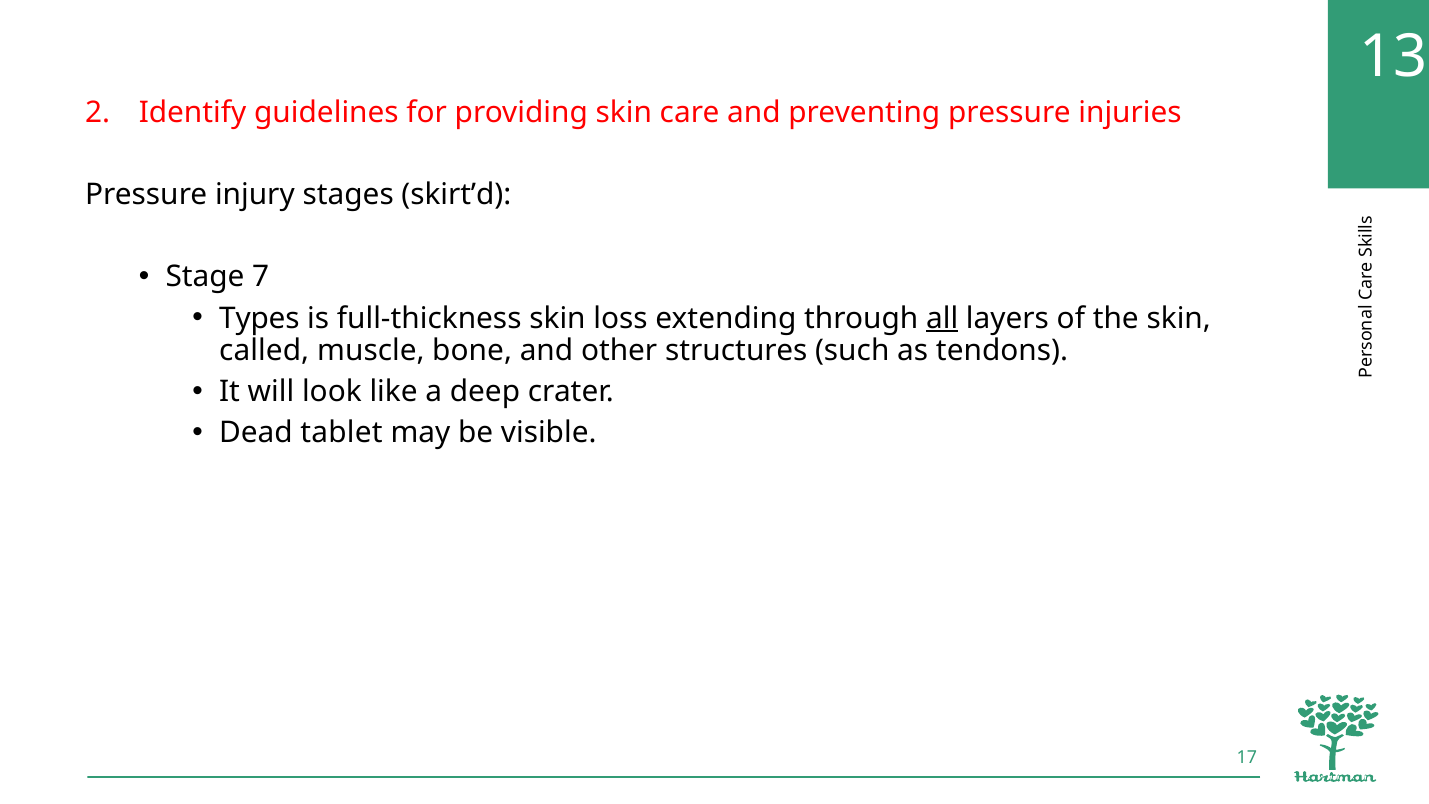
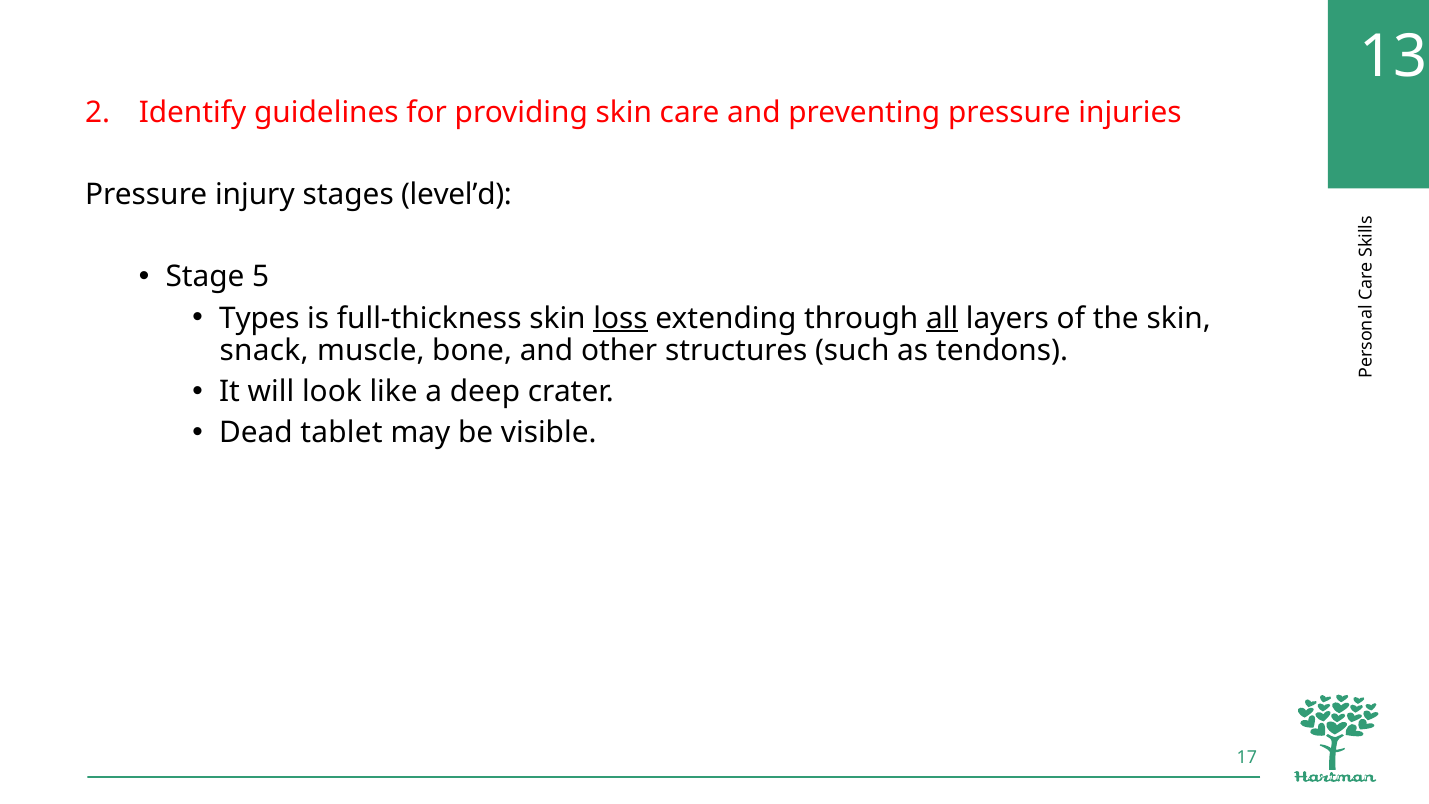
skirt’d: skirt’d -> level’d (456, 195)
7: 7 -> 5 (261, 277)
loss underline: none -> present (621, 318)
called: called -> snack (264, 350)
